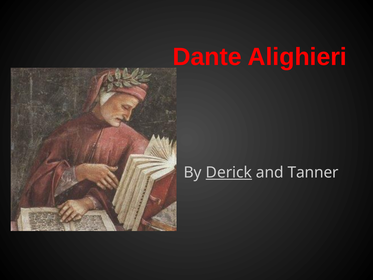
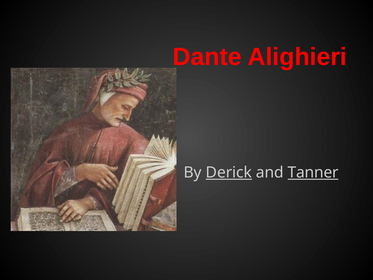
Tanner underline: none -> present (313, 172)
